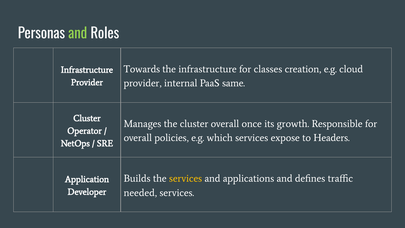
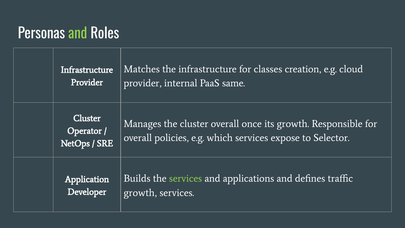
Towards: Towards -> Matches (142, 69)
Headers: Headers -> Selector (332, 138)
services colour: yellow -> light green (186, 178)
needed: needed -> growth (140, 193)
